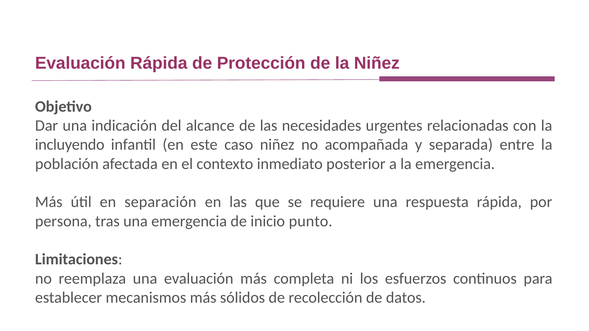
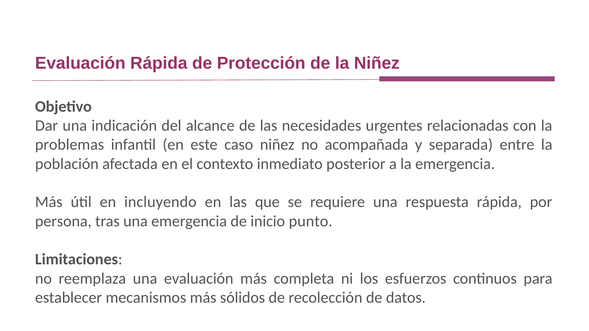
incluyendo: incluyendo -> problemas (70, 145)
separación: separación -> incluyendo (160, 202)
